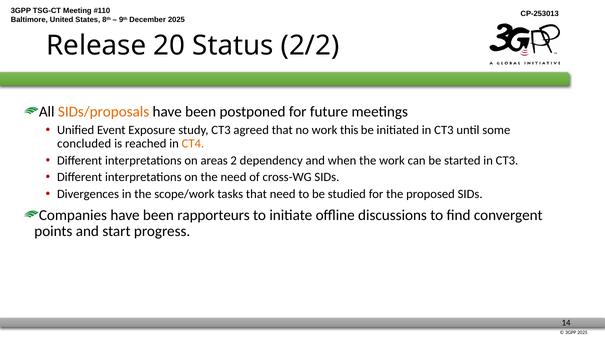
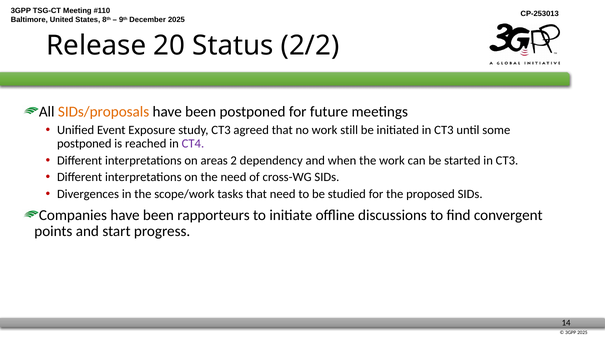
this: this -> still (349, 130)
concluded: concluded -> postponed (84, 144)
CT4 colour: orange -> purple (193, 144)
